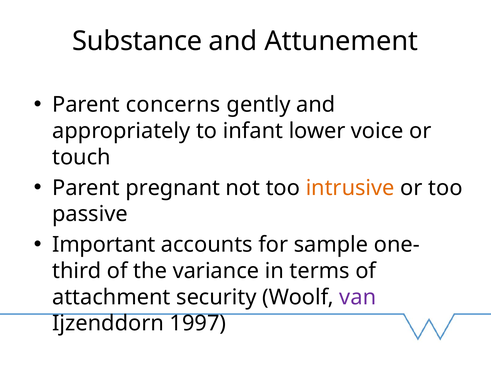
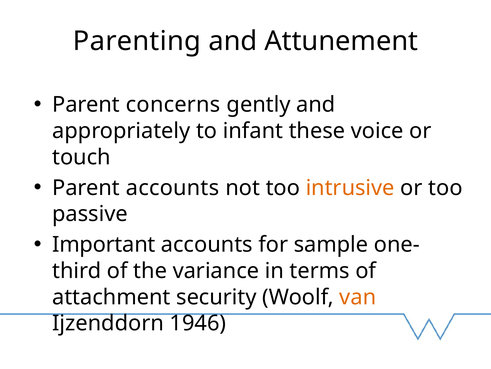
Substance: Substance -> Parenting (137, 41)
lower: lower -> these (317, 131)
Parent pregnant: pregnant -> accounts (173, 187)
van colour: purple -> orange (358, 297)
1997: 1997 -> 1946 (198, 323)
